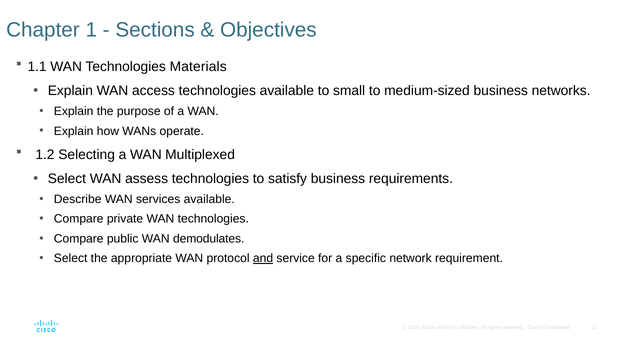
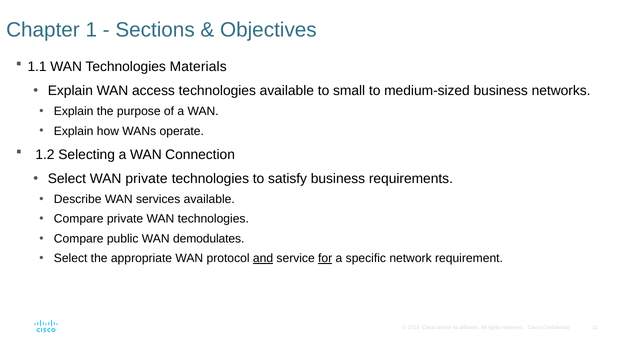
Multiplexed: Multiplexed -> Connection (200, 155)
WAN assess: assess -> private (147, 179)
for underline: none -> present (325, 259)
